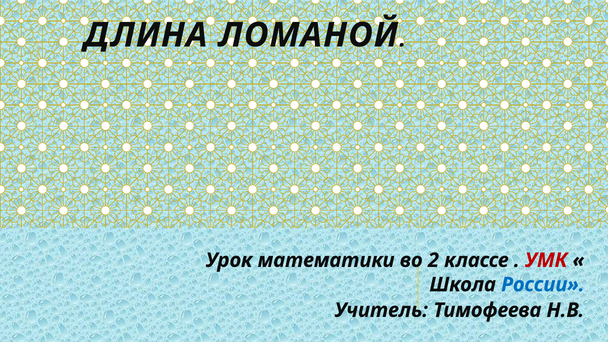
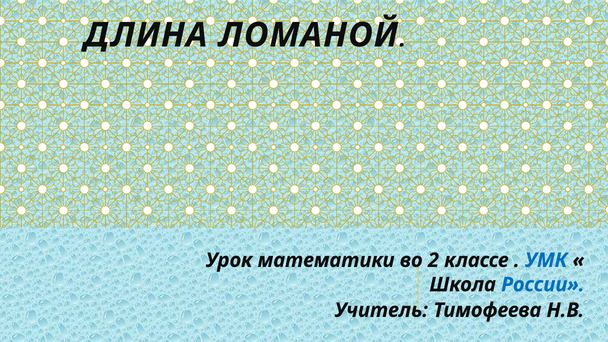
УМК colour: red -> blue (546, 260)
